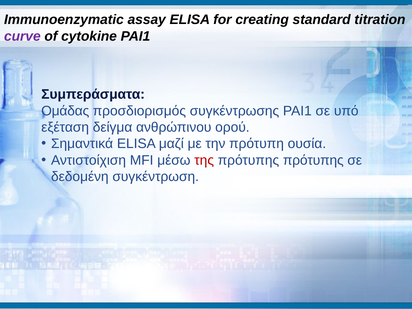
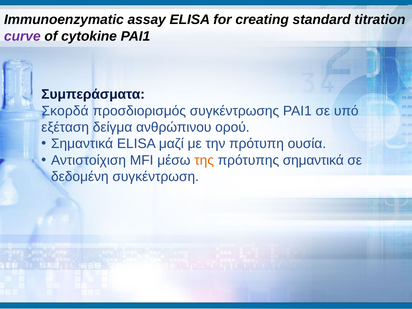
Ομάδας: Ομάδας -> Σκορδά (65, 111)
της colour: red -> orange (204, 160)
πρότυπης πρότυπης: πρότυπης -> σημαντικά (313, 160)
